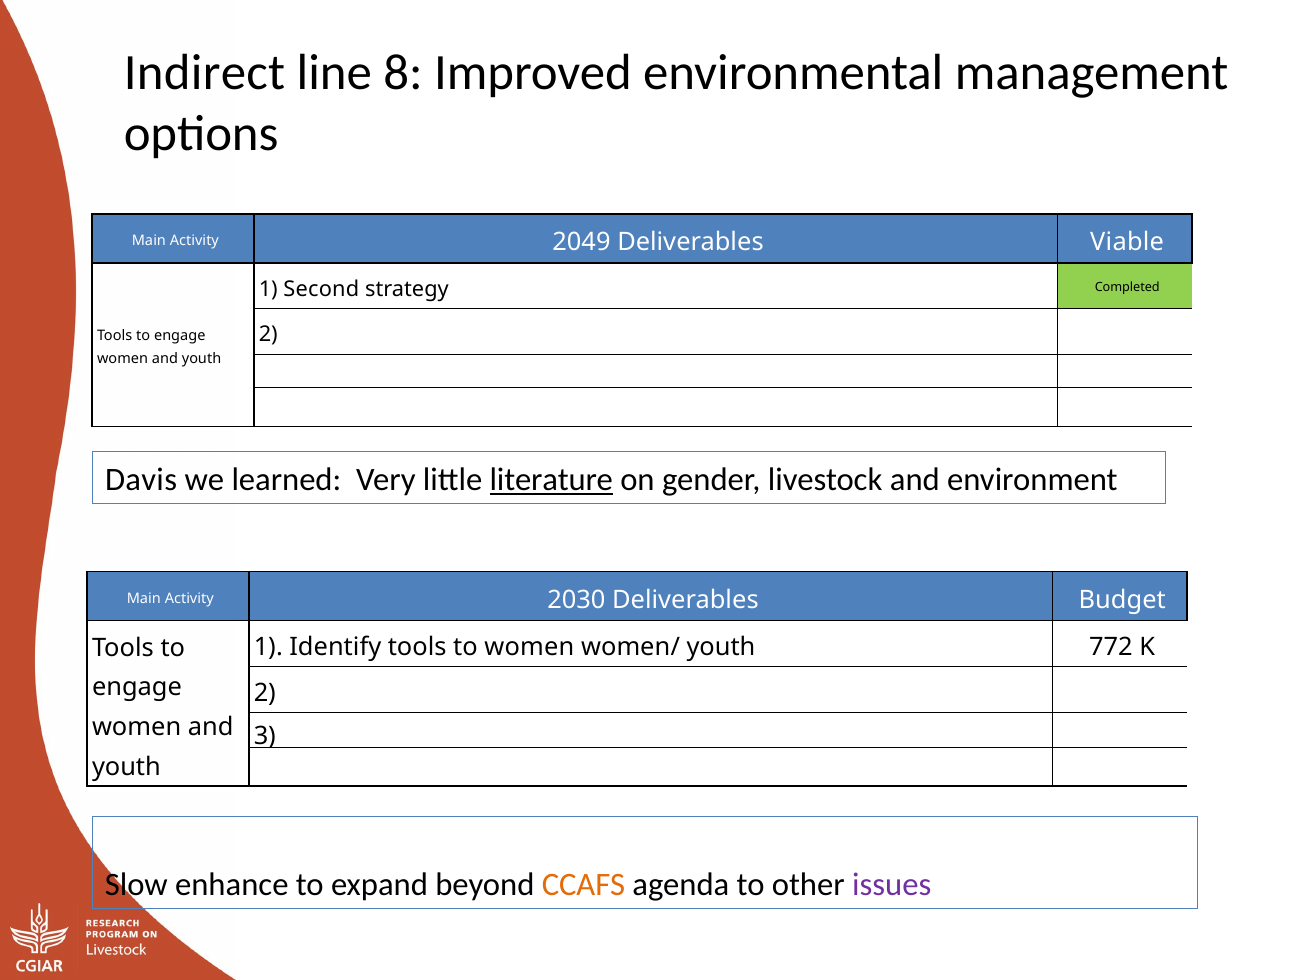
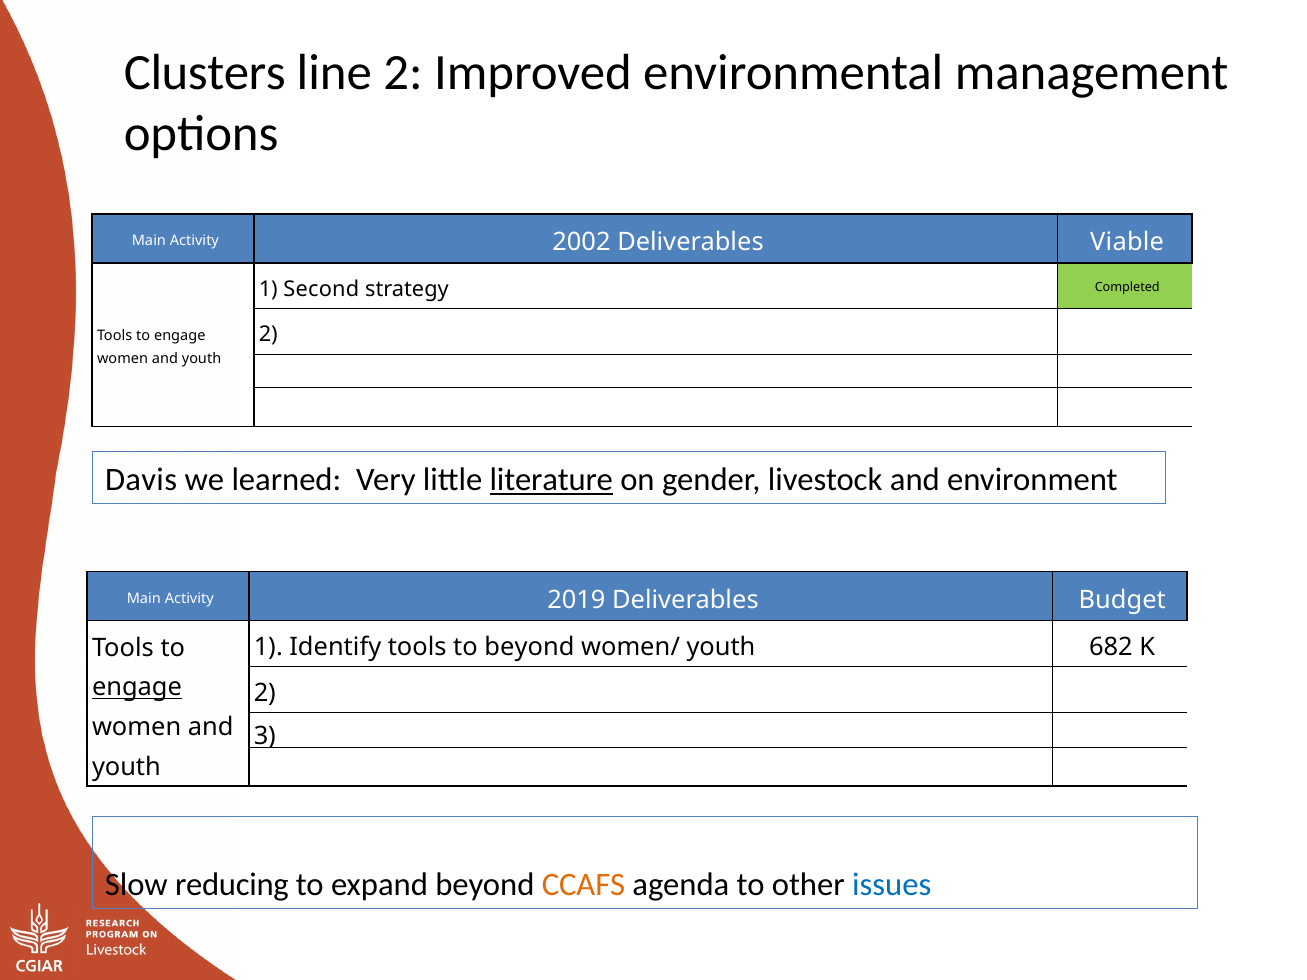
Indirect: Indirect -> Clusters (205, 73)
line 8: 8 -> 2 (403, 73)
2049: 2049 -> 2002 (581, 242)
2030: 2030 -> 2019 (576, 600)
to women: women -> beyond (529, 648)
772: 772 -> 682 (1111, 648)
engage underline: none -> present (137, 688)
enhance: enhance -> reducing (232, 885)
issues colour: purple -> blue (892, 885)
